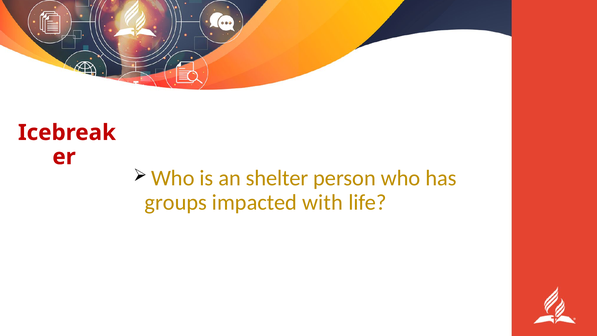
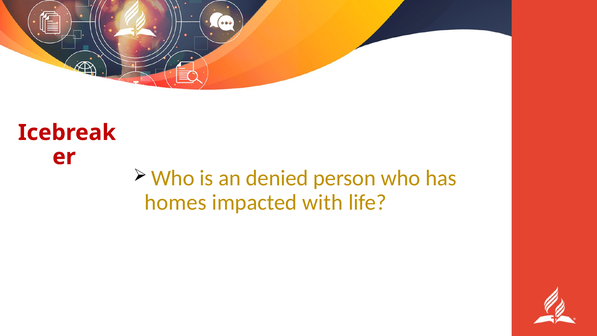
shelter: shelter -> denied (277, 178)
groups: groups -> homes (176, 202)
